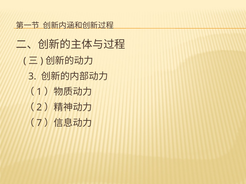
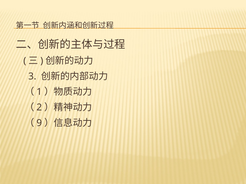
7: 7 -> 9 (39, 123)
